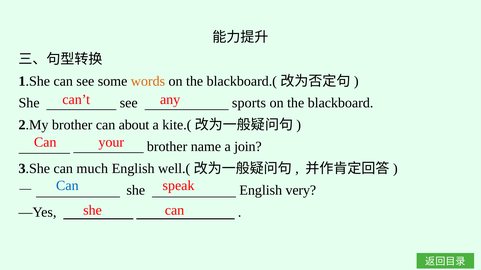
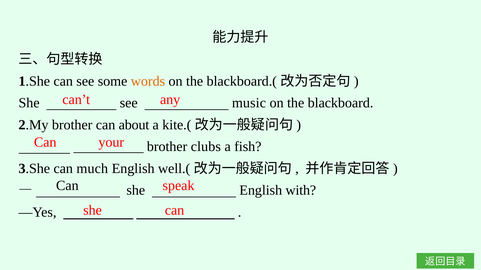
sports: sports -> music (249, 103)
name: name -> clubs (206, 147)
join: join -> fish (248, 147)
Can colour: blue -> black (67, 186)
very: very -> with (301, 191)
